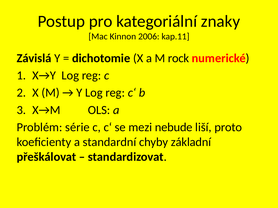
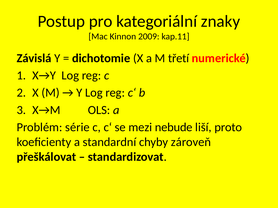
2006: 2006 -> 2009 (149, 37)
rock: rock -> třetí (179, 58)
základní: základní -> zároveň (191, 142)
